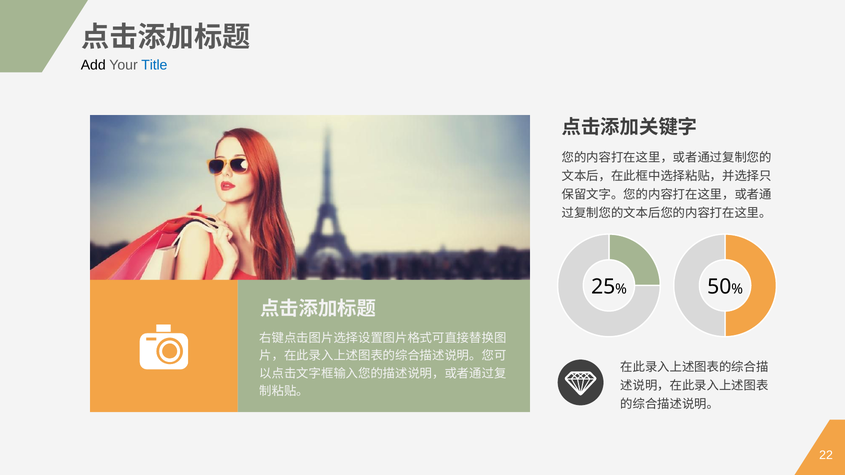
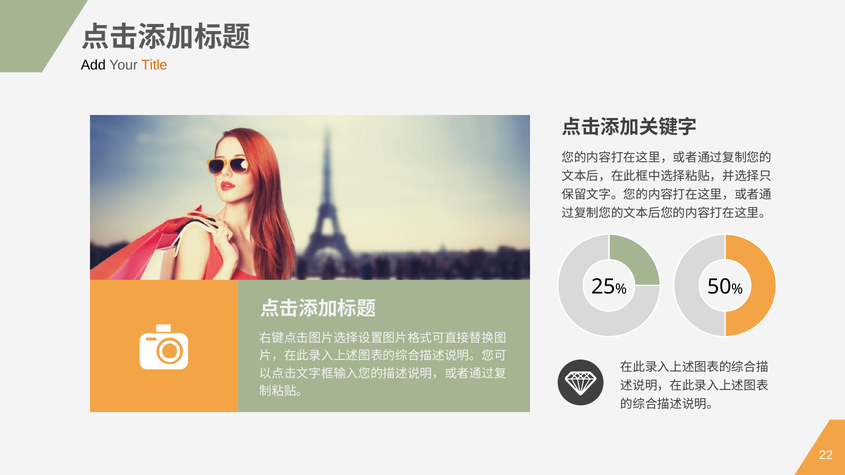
Title colour: blue -> orange (154, 65)
